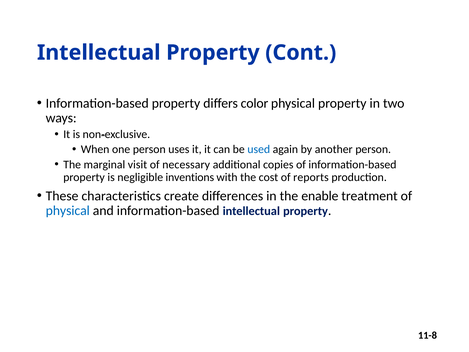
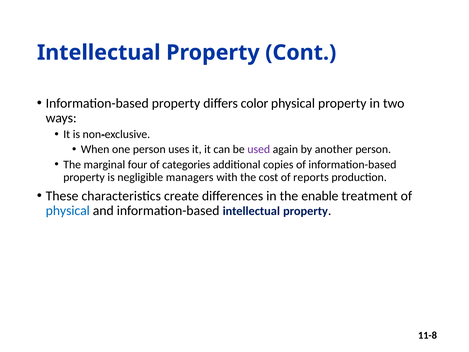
used colour: blue -> purple (259, 149)
visit: visit -> four (138, 164)
necessary: necessary -> categories (186, 164)
inventions: inventions -> managers (190, 177)
